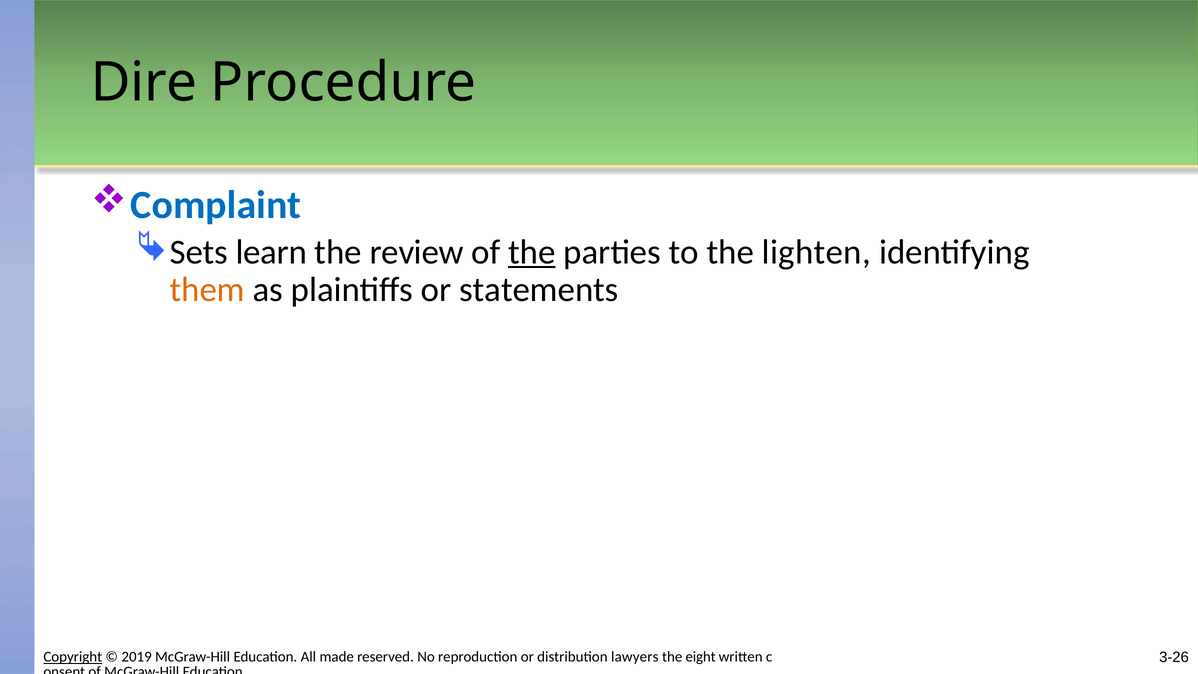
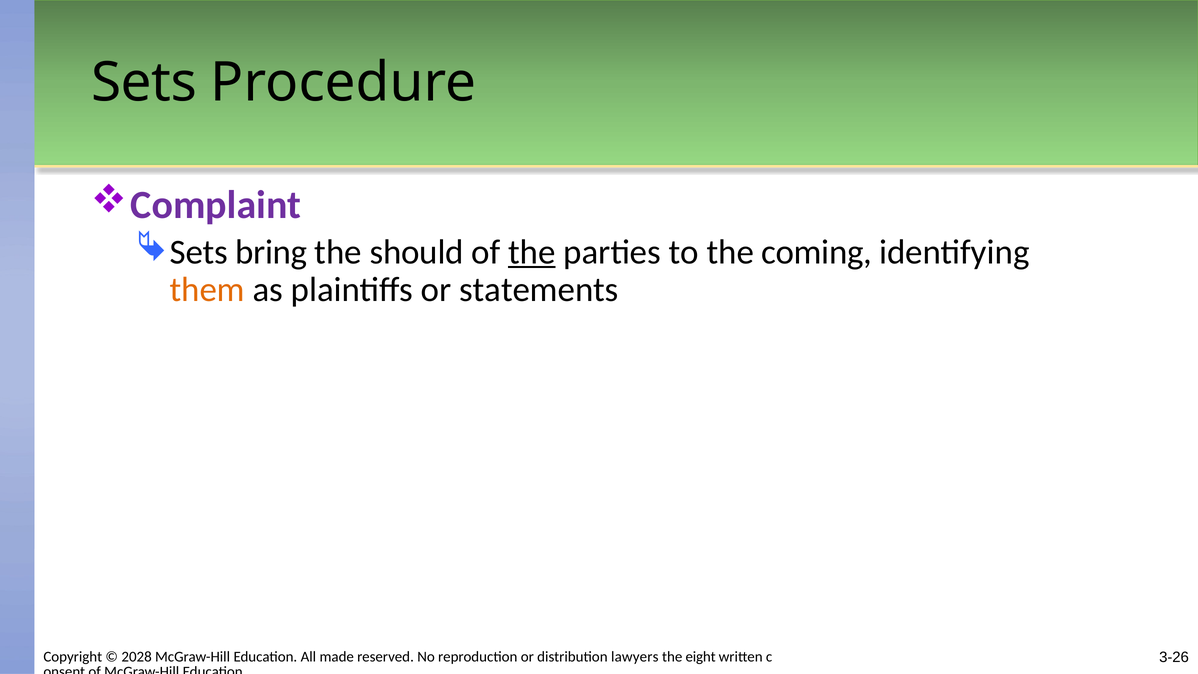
Dire: Dire -> Sets (144, 83)
Complaint colour: blue -> purple (216, 205)
learn: learn -> bring (271, 252)
review: review -> should (417, 252)
lighten: lighten -> coming (817, 252)
Copyright underline: present -> none (73, 657)
2019: 2019 -> 2028 (137, 657)
